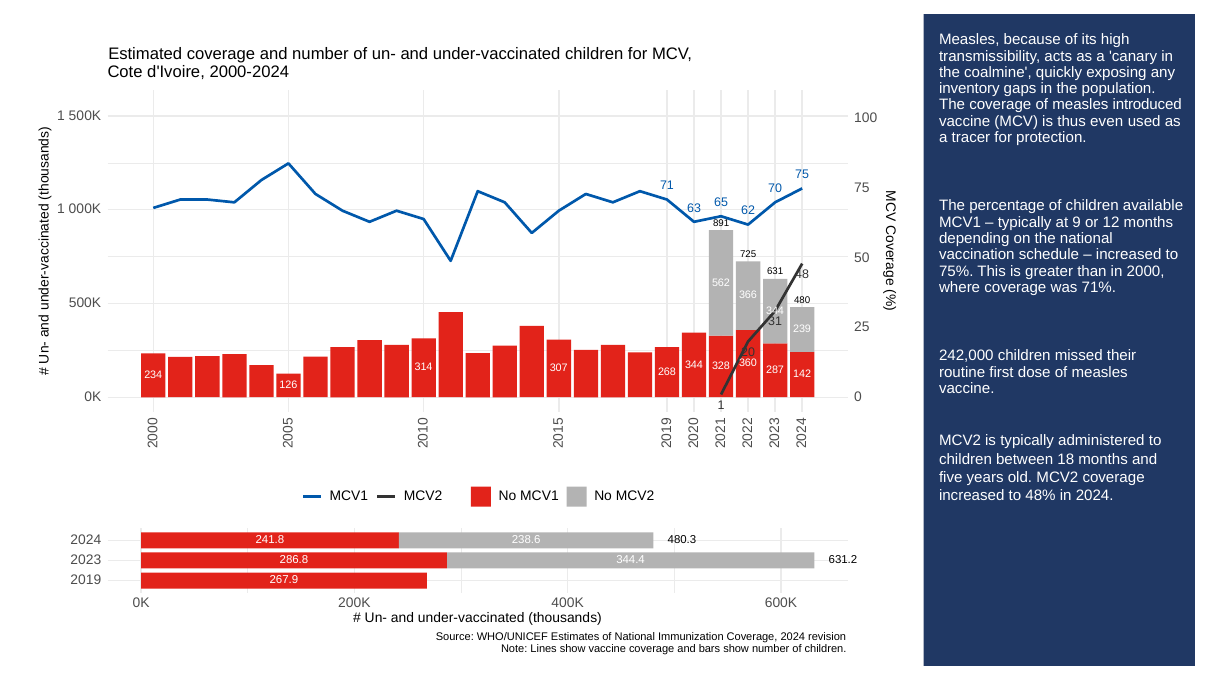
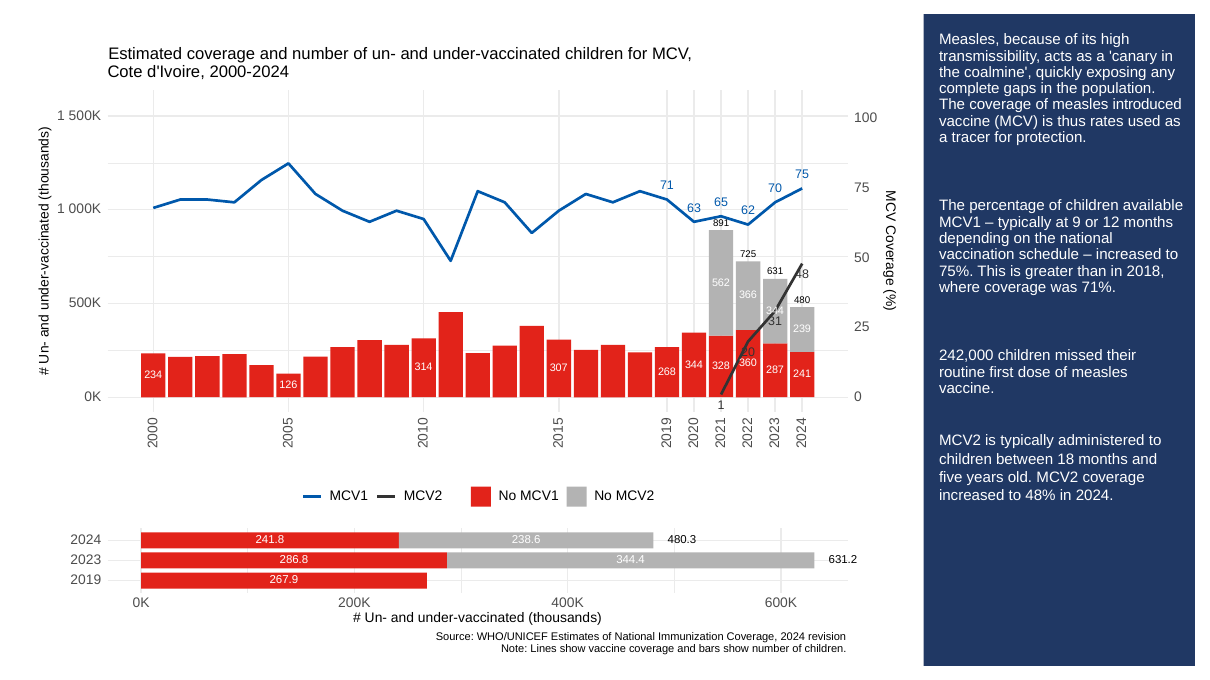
inventory: inventory -> complete (969, 89)
even: even -> rates (1107, 121)
2000: 2000 -> 2018 (1146, 271)
142: 142 -> 241 (802, 375)
